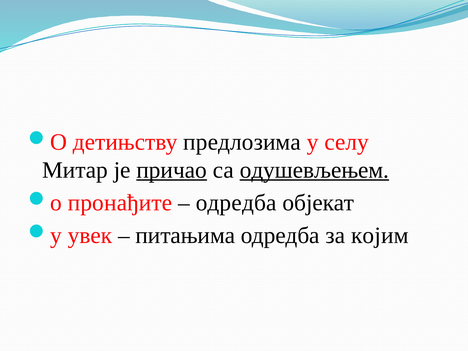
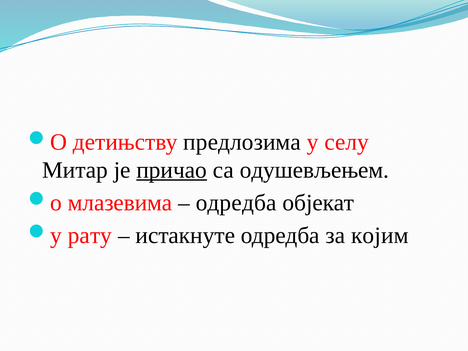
одушевљењем underline: present -> none (314, 170)
пронађите: пронађите -> млазевима (120, 203)
увек: увек -> рату (90, 236)
питањима: питањима -> истакнуте (185, 236)
